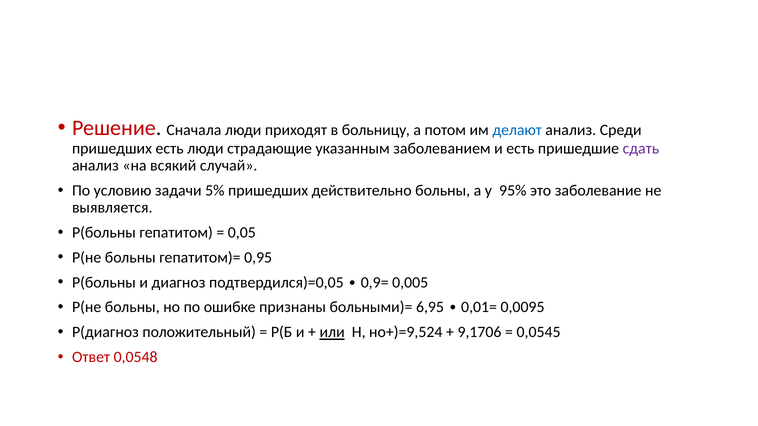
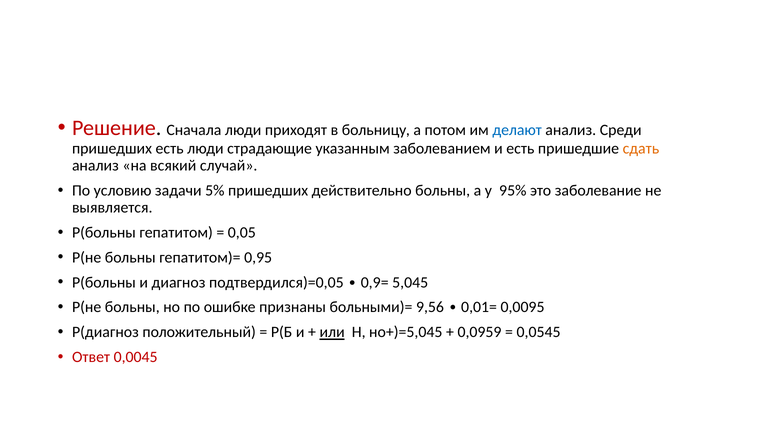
сдать colour: purple -> orange (641, 149)
0,005: 0,005 -> 5,045 (410, 283)
6,95: 6,95 -> 9,56 (430, 308)
но+)=9,524: но+)=9,524 -> но+)=5,045 (406, 333)
9,1706: 9,1706 -> 0,0959 (479, 333)
0,0548: 0,0548 -> 0,0045 (136, 357)
